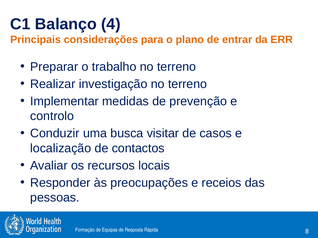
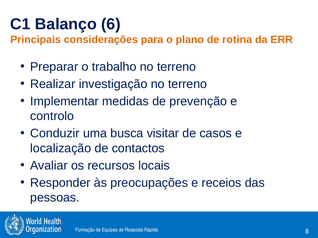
4: 4 -> 6 (111, 24)
entrar: entrar -> rotina (237, 40)
